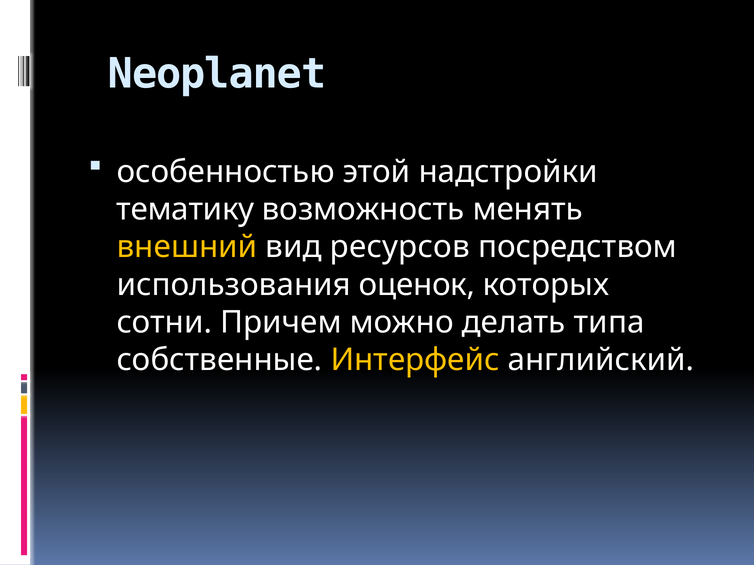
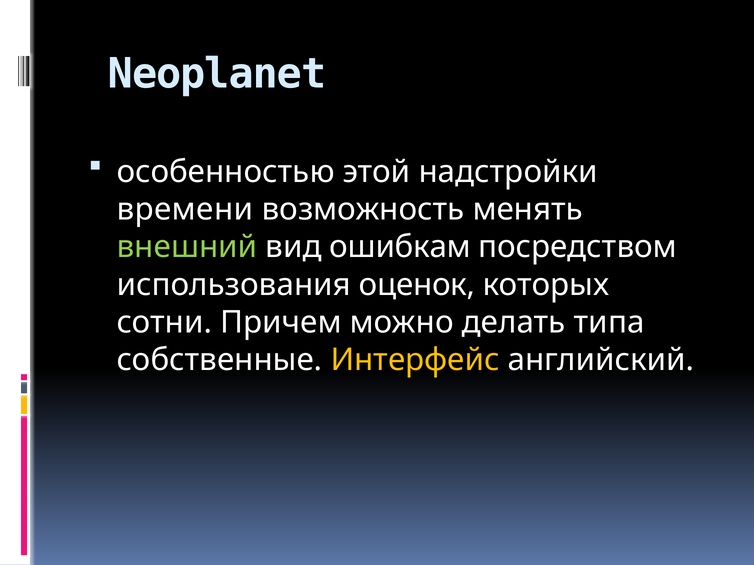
тематику: тематику -> времени (185, 210)
внешний colour: yellow -> light green (187, 247)
ресурсов: ресурсов -> ошибкам (400, 247)
